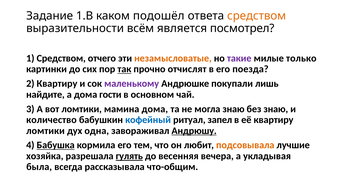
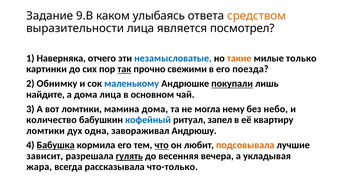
1.В: 1.В -> 9.В (85, 16)
подошёл: подошёл -> улыбаясь (159, 16)
выразительности всём: всём -> лица (140, 28)
1 Средством: Средством -> Наверняка (61, 58)
незамысловатые colour: orange -> blue (173, 58)
такие colour: purple -> orange (239, 58)
отчислят: отчислят -> свежими (187, 69)
2 Квартиру: Квартиру -> Обнимку (57, 83)
маленькому colour: purple -> blue (132, 83)
покупали underline: none -> present (232, 83)
дома гости: гости -> лица (110, 94)
могла знаю: знаю -> нему (234, 109)
без знаю: знаю -> небо (276, 109)
Андрюшу underline: present -> none (194, 130)
что underline: none -> present (162, 145)
хозяйка: хозяйка -> зависит (45, 156)
была: была -> жара (39, 166)
что-общим: что-общим -> что-только (172, 166)
